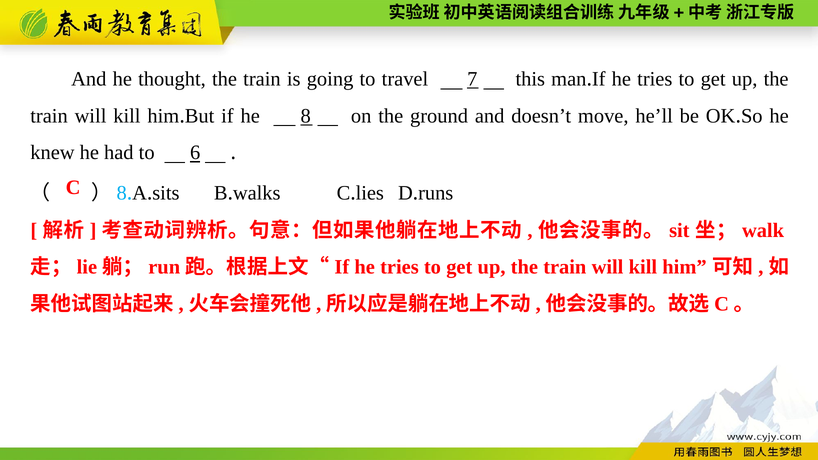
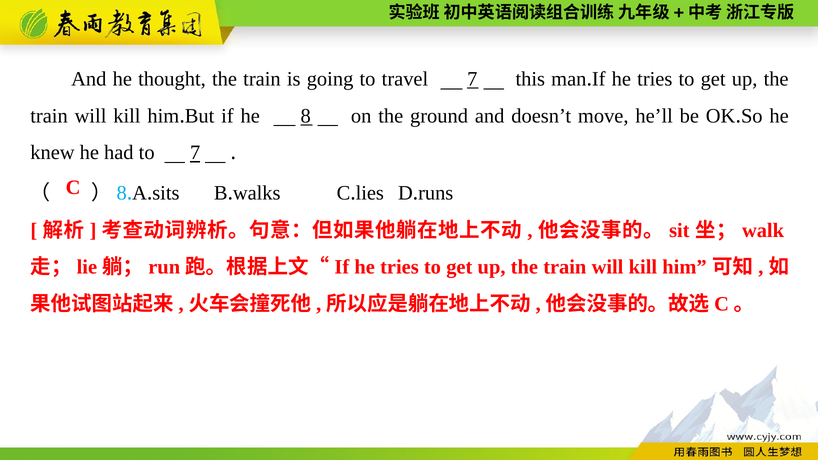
to 6: 6 -> 7 (195, 153)
